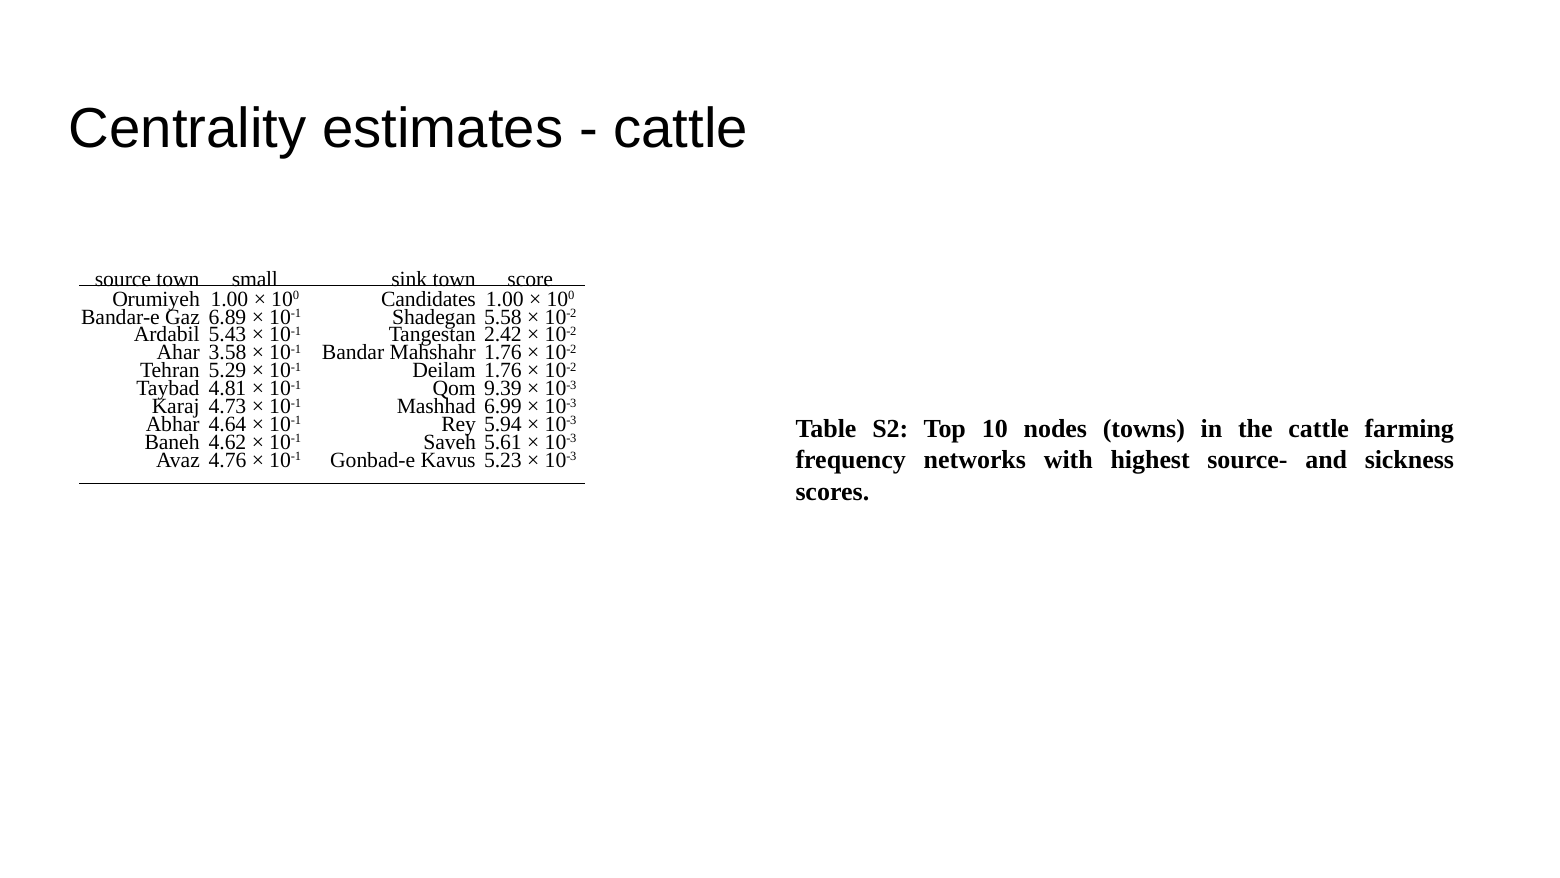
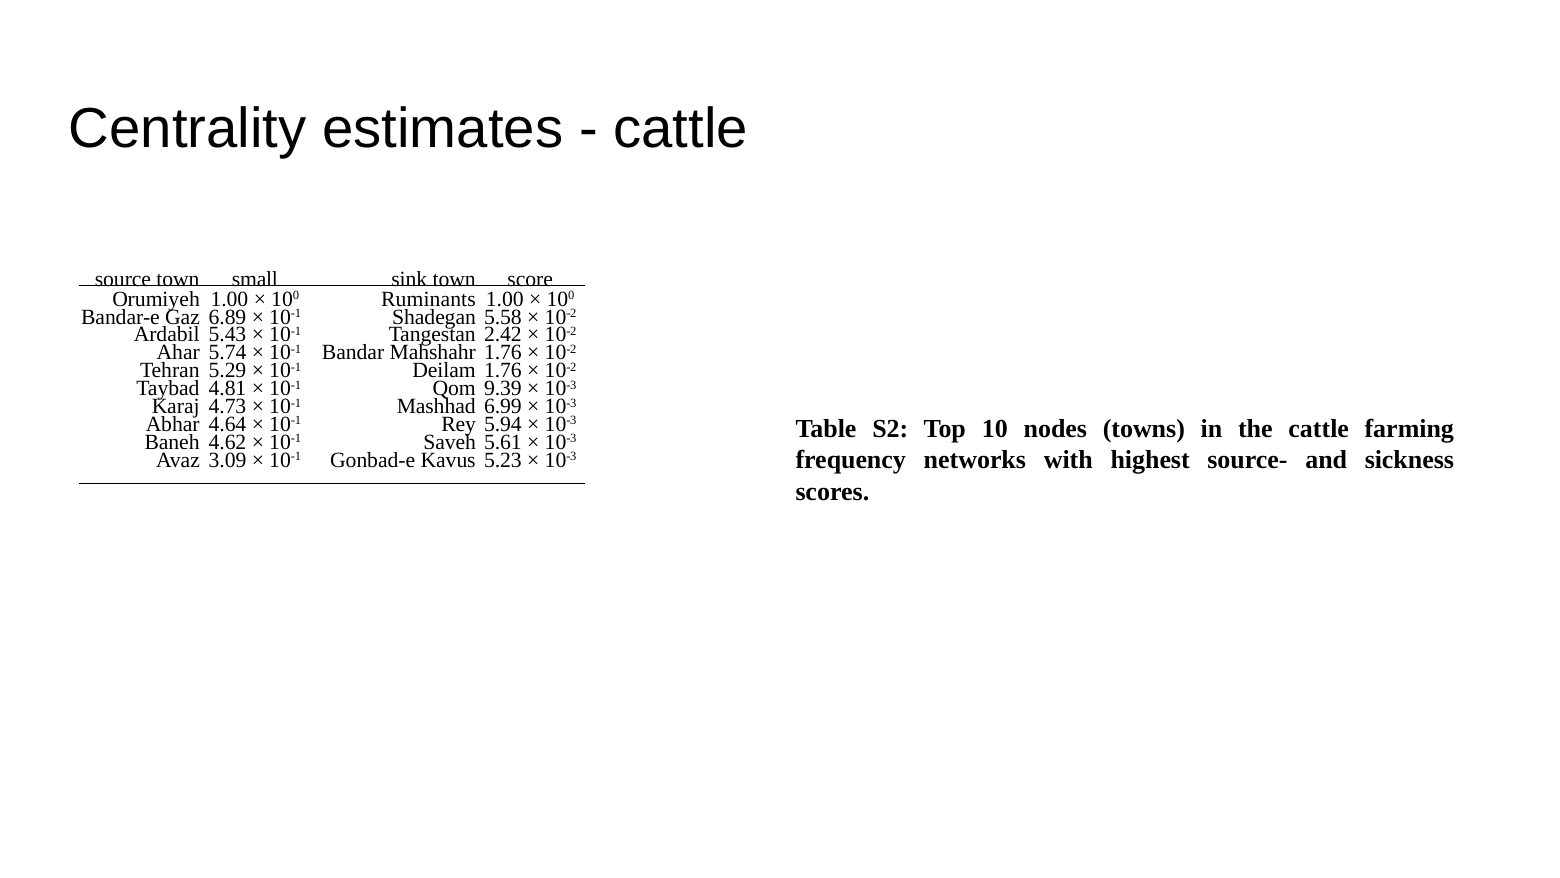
Candidates: Candidates -> Ruminants (428, 299)
3.58: 3.58 -> 5.74 (228, 353)
4.76: 4.76 -> 3.09 (228, 460)
